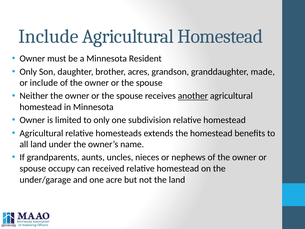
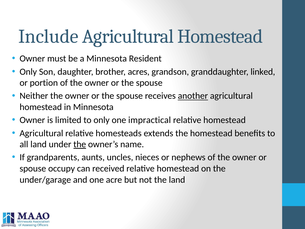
made: made -> linked (263, 72)
or include: include -> portion (44, 83)
subdivision: subdivision -> impractical (150, 120)
the underline: none -> present (80, 144)
